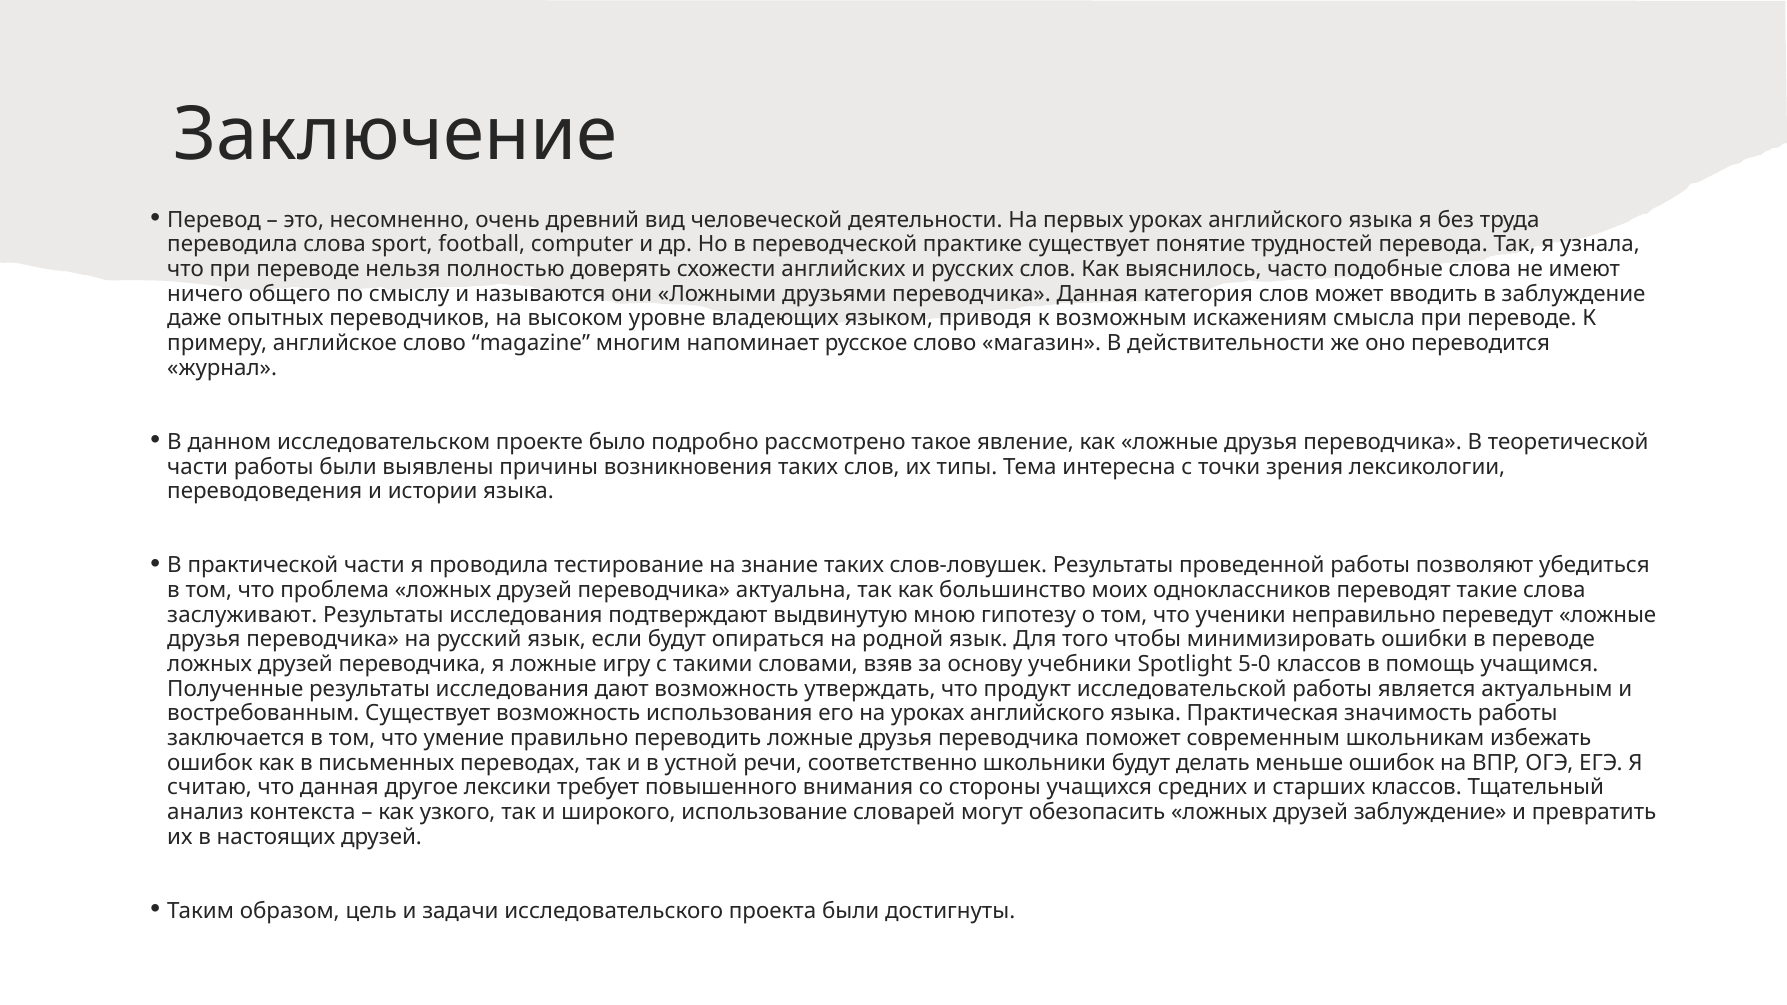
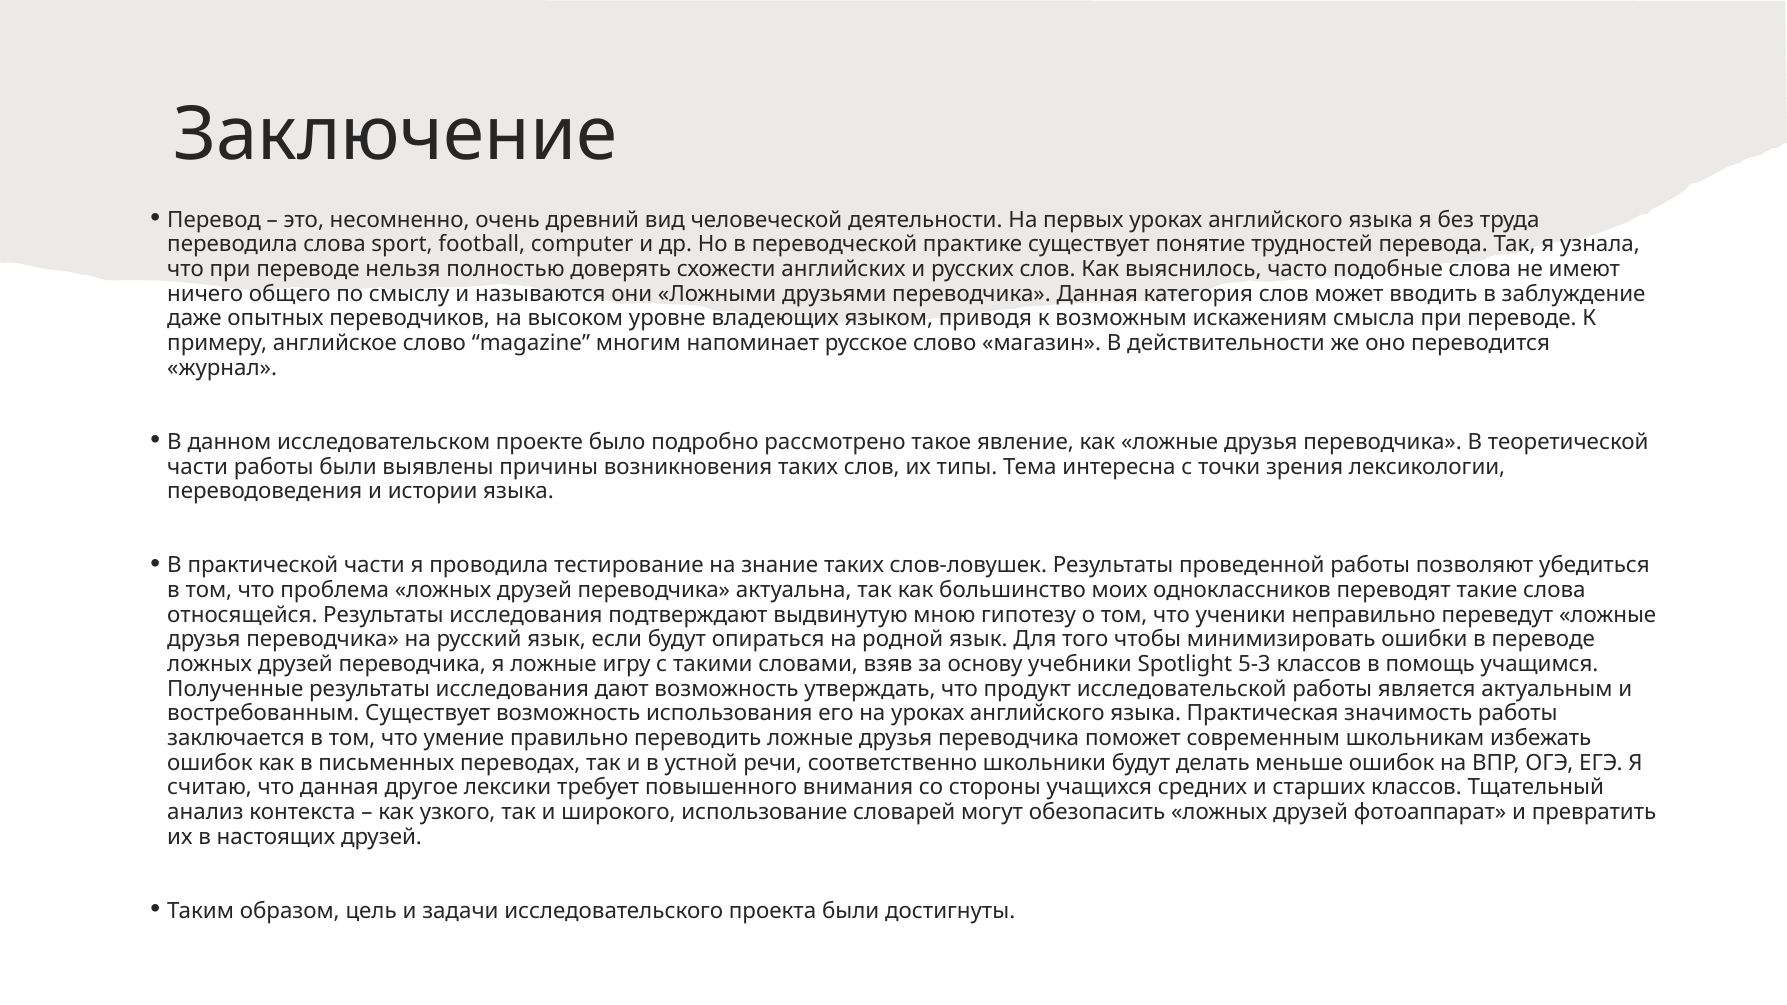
заслуживают: заслуживают -> относящейся (242, 615)
5-0: 5-0 -> 5-3 (1254, 664)
друзей заблуждение: заблуждение -> фотоаппарат (1430, 812)
